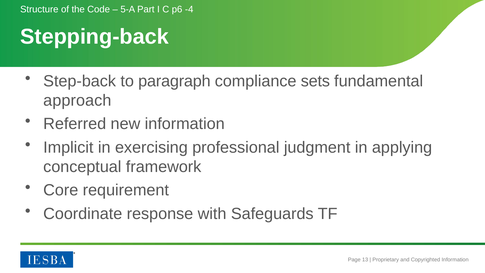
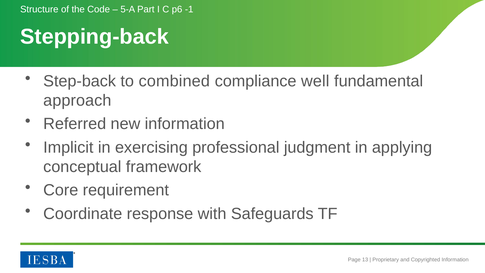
-4: -4 -> -1 (189, 9)
paragraph: paragraph -> combined (174, 81)
sets: sets -> well (315, 81)
